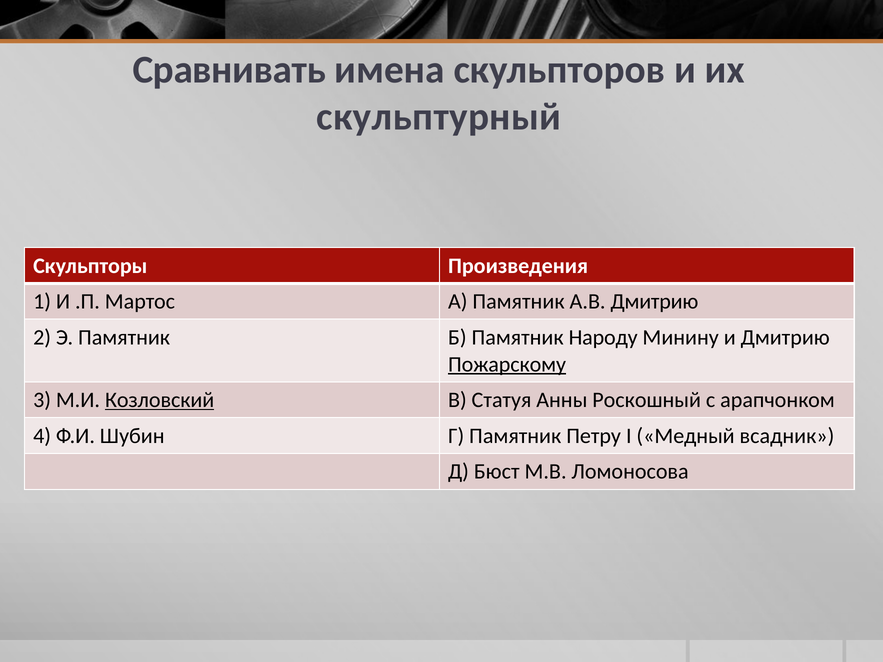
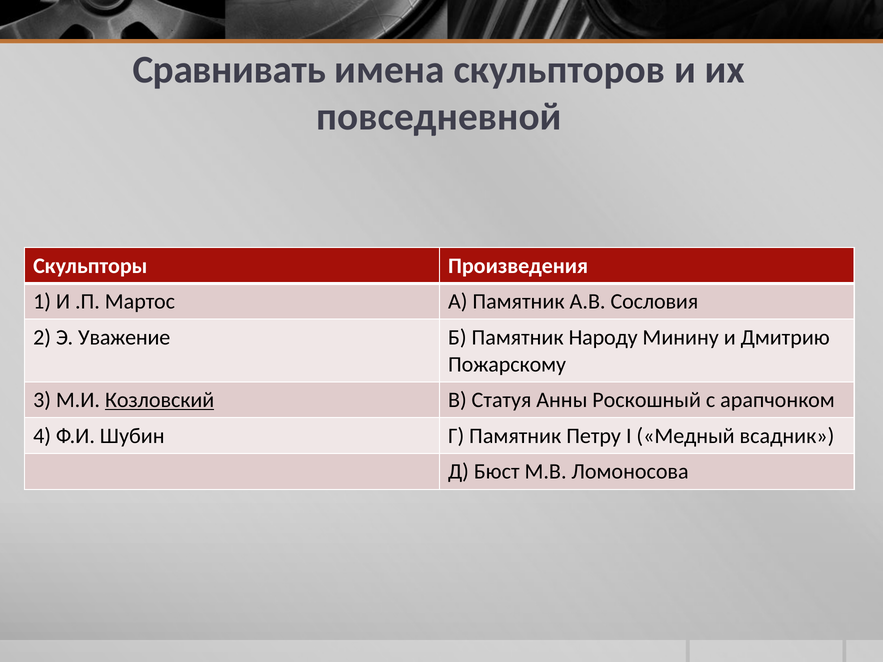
скульптурный: скульптурный -> повседневной (439, 117)
А.В Дмитрию: Дмитрию -> Сословия (654, 302)
Э Памятник: Памятник -> Уважение (124, 337)
Пожарскому underline: present -> none (507, 364)
